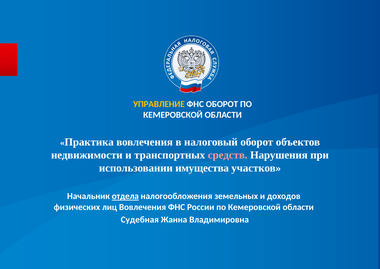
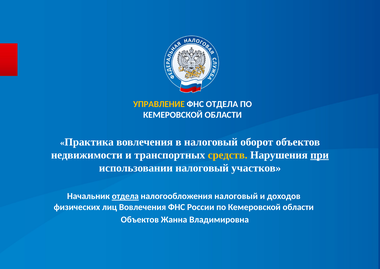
ФНС ОБОРОТ: ОБОРОТ -> ОТДЕЛА (222, 104)
средств colour: pink -> yellow (228, 155)
при underline: none -> present (320, 155)
использовании имущества: имущества -> налоговый (202, 168)
налогообложения земельных: земельных -> налоговый (236, 196)
Судебная: Судебная -> Объектов (140, 220)
